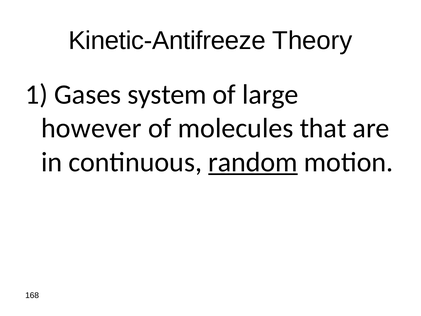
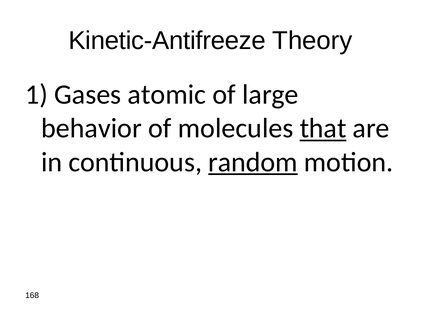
system: system -> atomic (167, 95)
however: however -> behavior (91, 128)
that underline: none -> present (323, 128)
